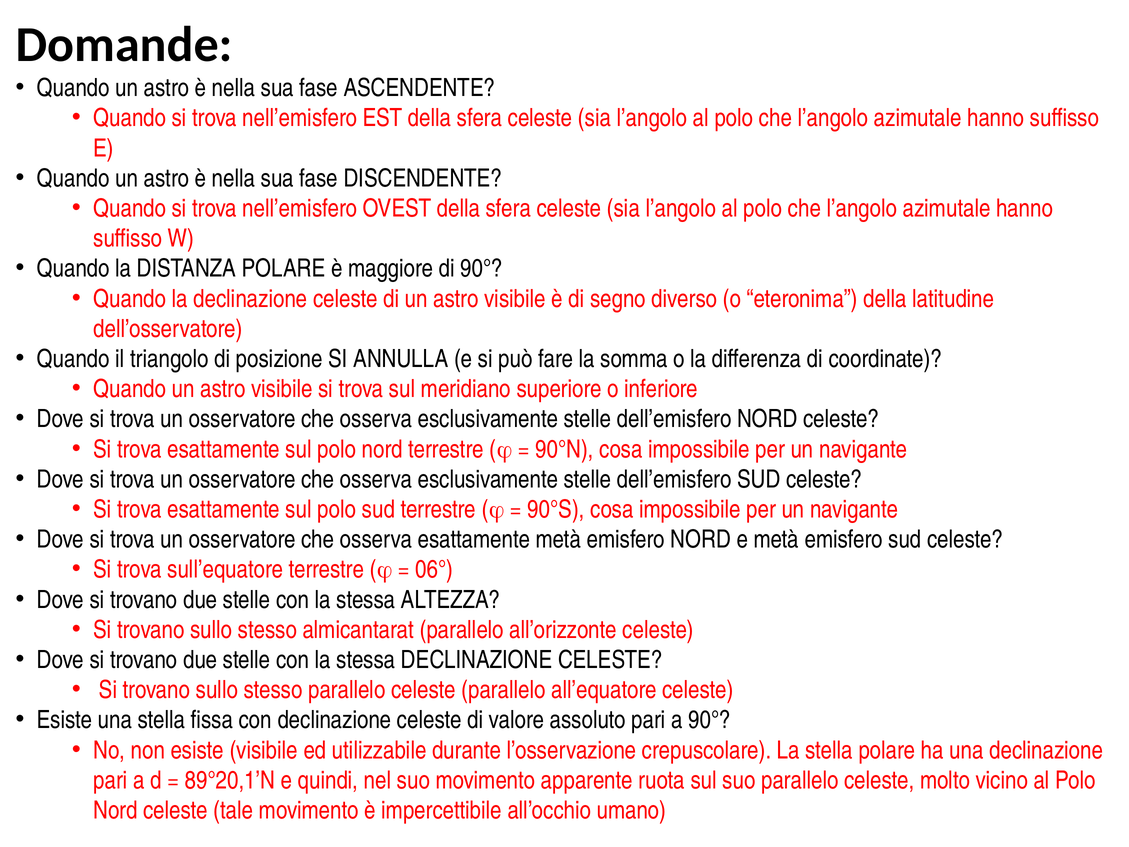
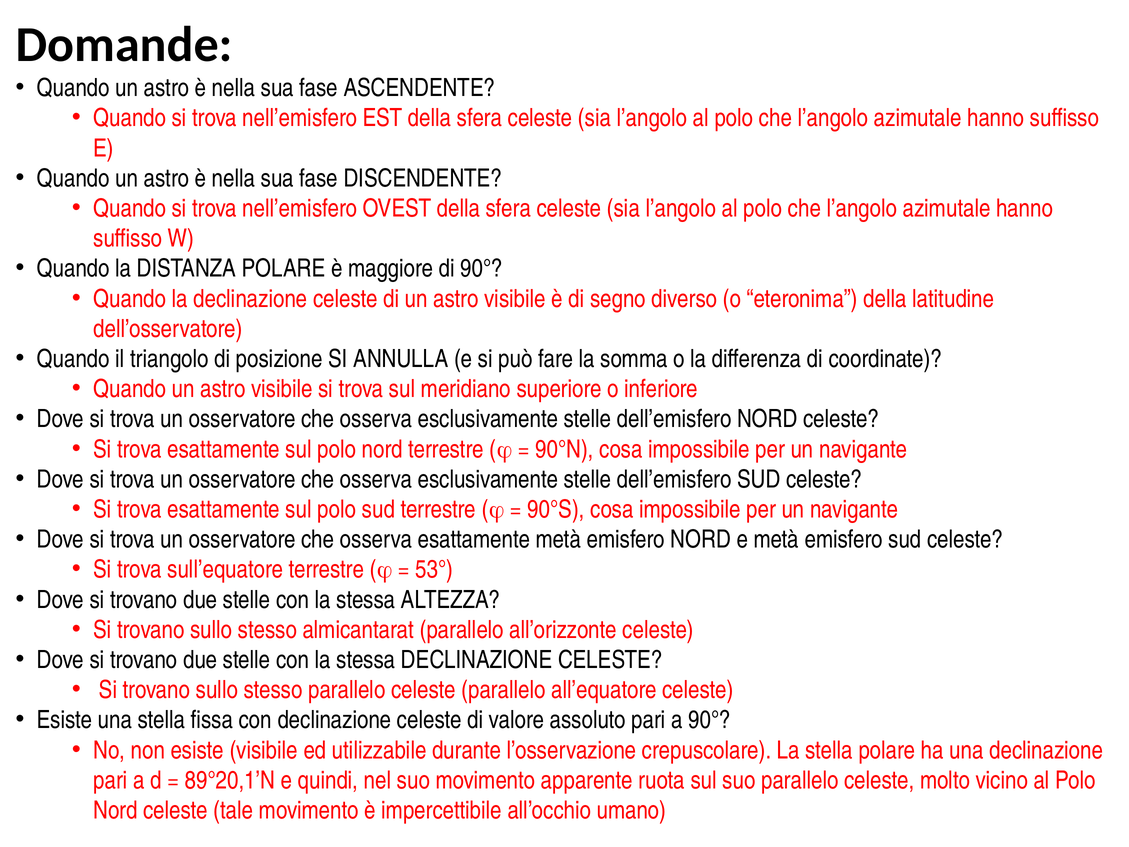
06°: 06° -> 53° (434, 570)
